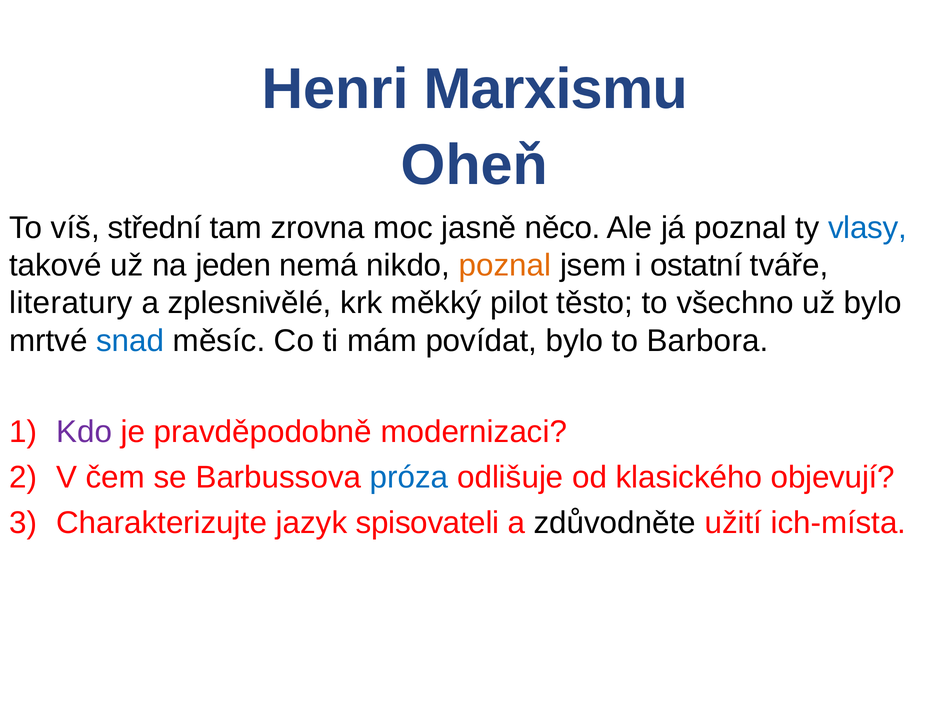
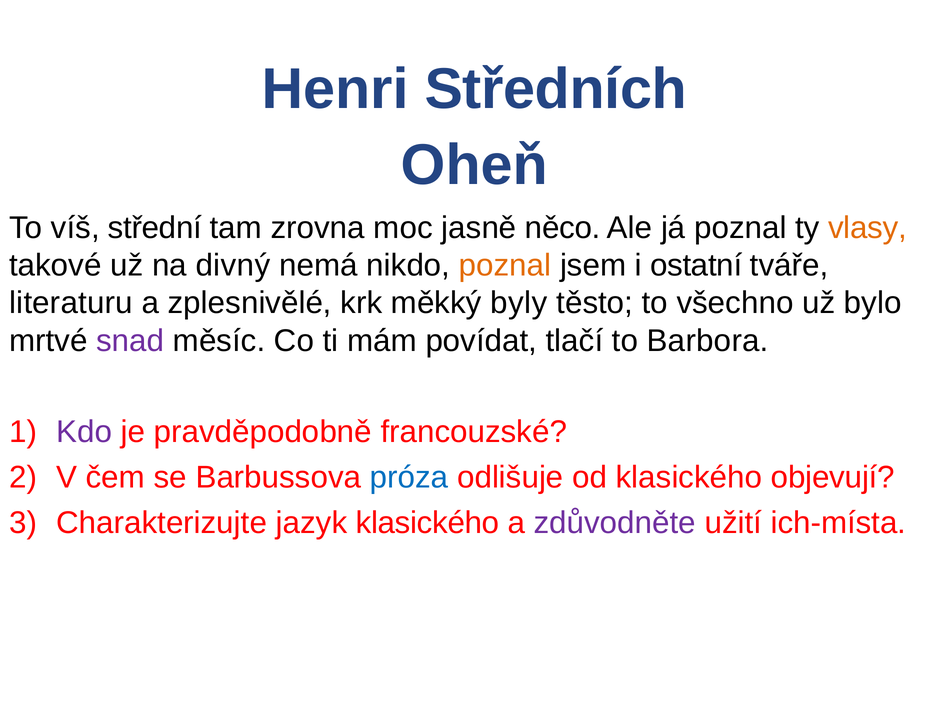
Marxismu: Marxismu -> Středních (556, 89)
vlasy colour: blue -> orange (867, 228)
jeden: jeden -> divný (233, 265)
literatury: literatury -> literaturu (71, 303)
pilot: pilot -> byly (519, 303)
snad colour: blue -> purple (130, 341)
povídat bylo: bylo -> tlačí (575, 341)
modernizaci: modernizaci -> francouzské (474, 432)
jazyk spisovateli: spisovateli -> klasického (428, 523)
zdůvodněte colour: black -> purple (615, 523)
